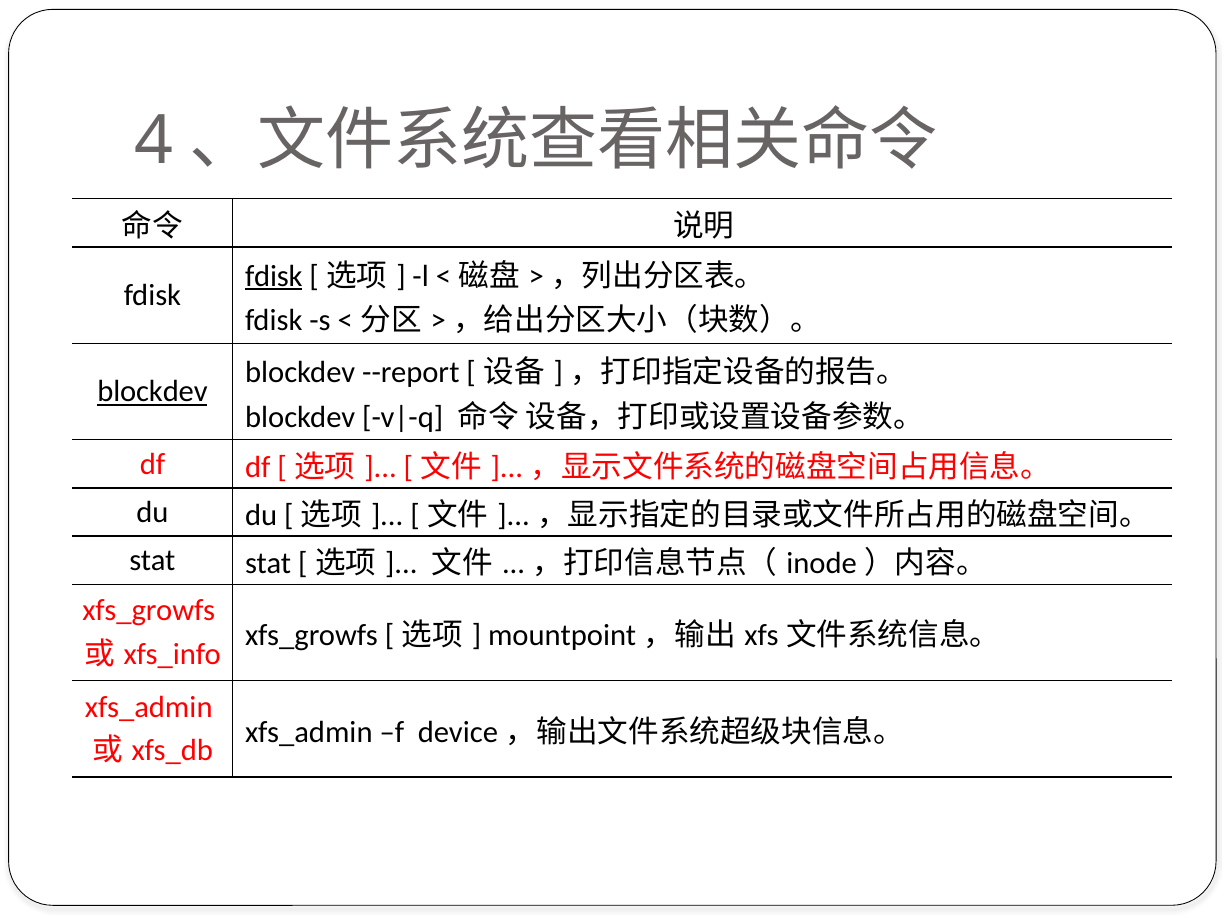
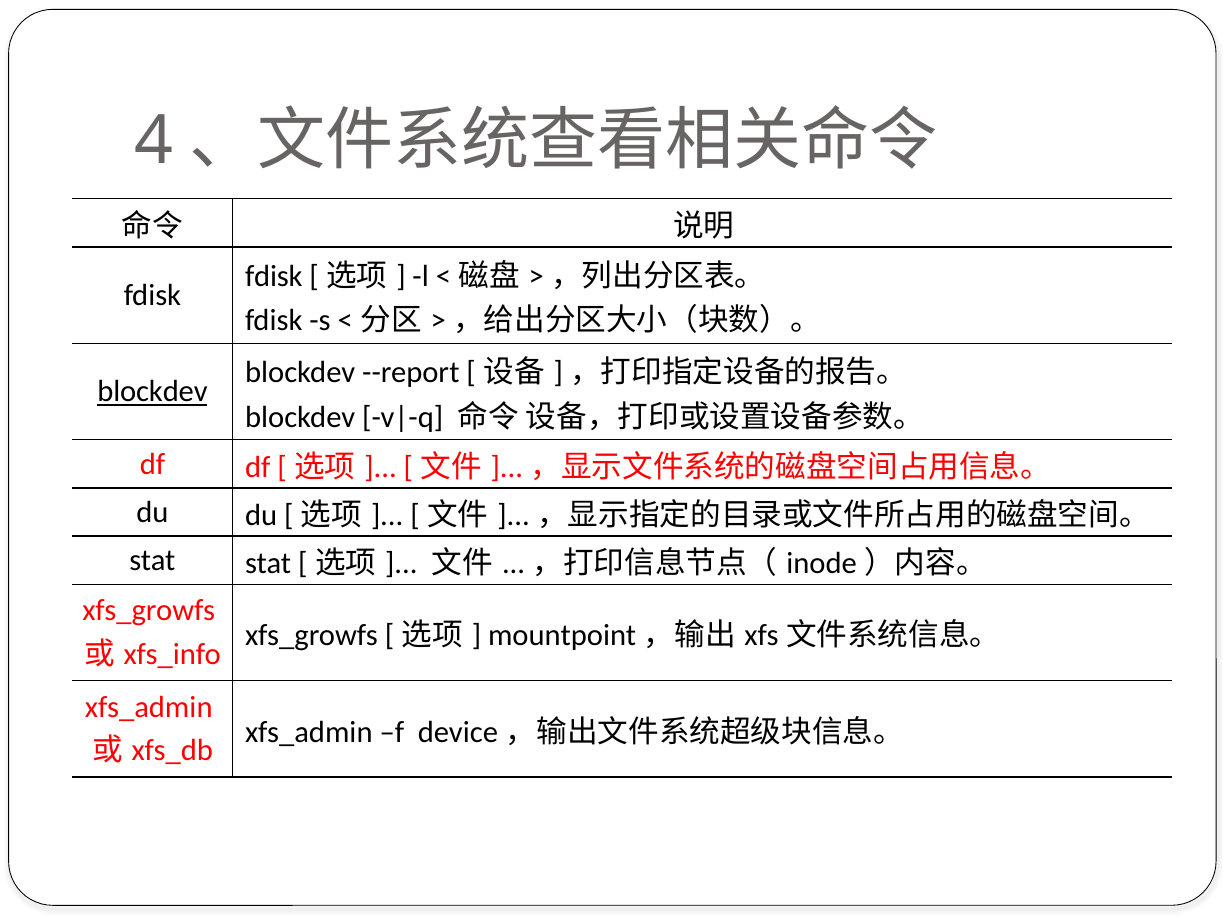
fdisk underline: present -> none (274, 276)
